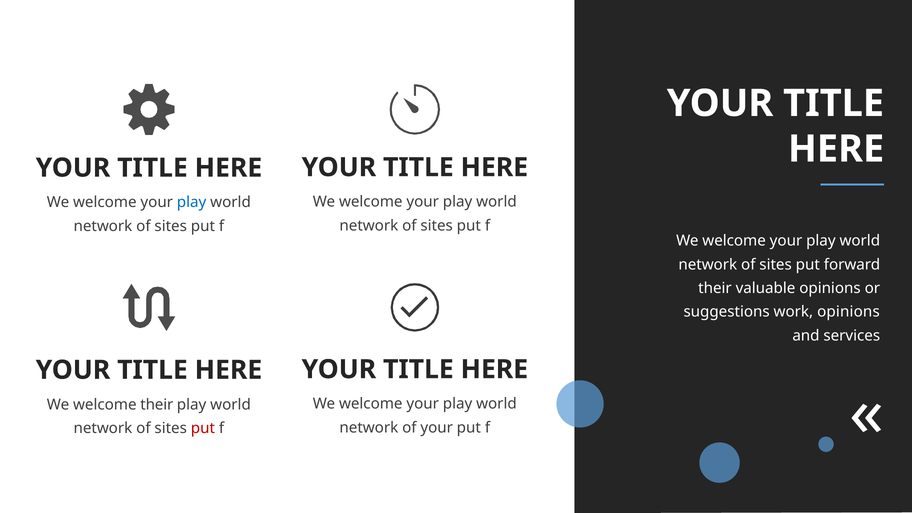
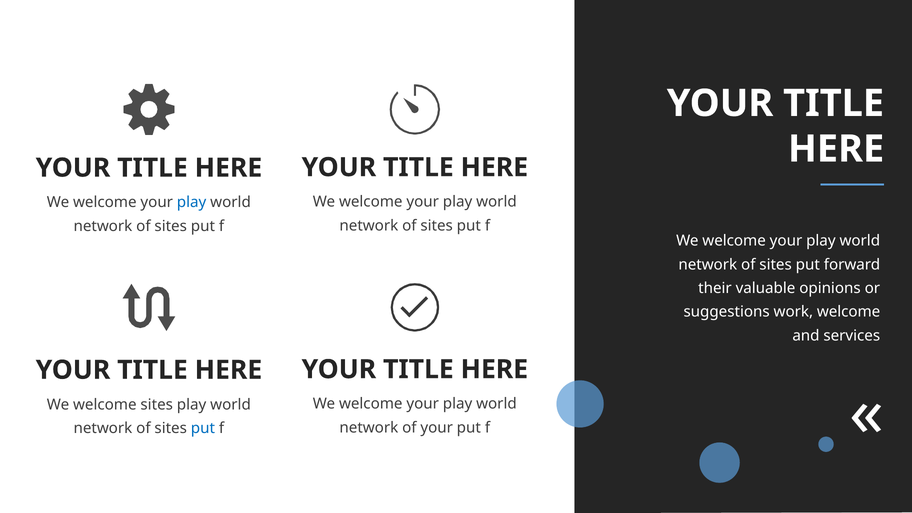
work opinions: opinions -> welcome (849, 312)
welcome their: their -> sites (157, 404)
put colour: red -> blue (203, 428)
